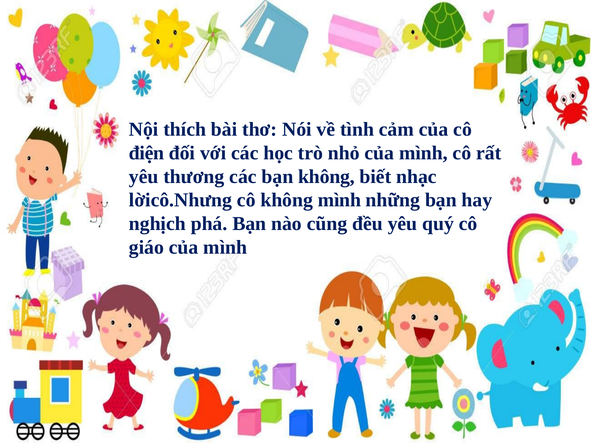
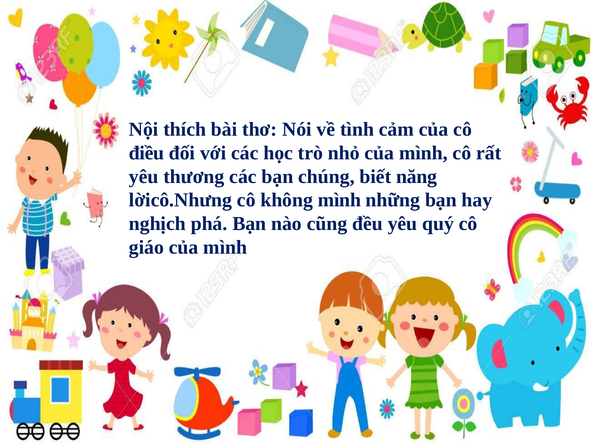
điện: điện -> điều (147, 153)
bạn không: không -> chúng (326, 177)
nhạc: nhạc -> năng (417, 177)
